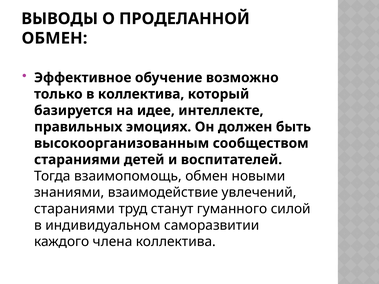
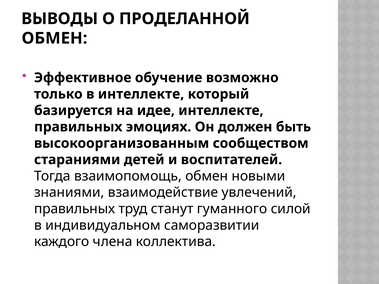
в коллектива: коллектива -> интеллекте (141, 94)
стараниями: стараниями -> правильных (75, 209)
